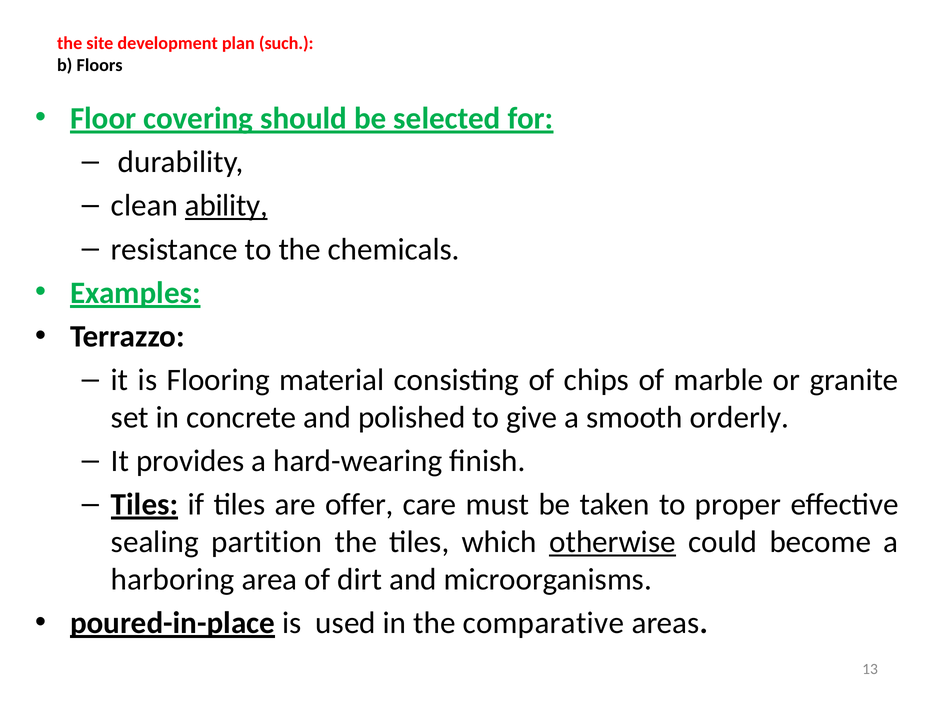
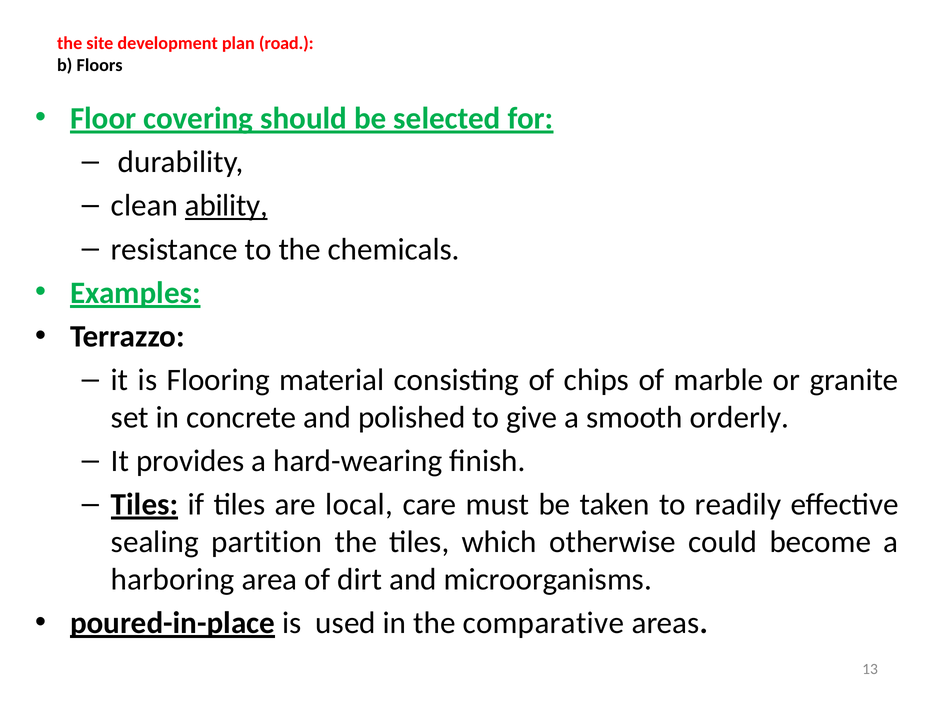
such: such -> road (286, 43)
offer: offer -> local (359, 504)
proper: proper -> readily (738, 504)
otherwise underline: present -> none (612, 542)
